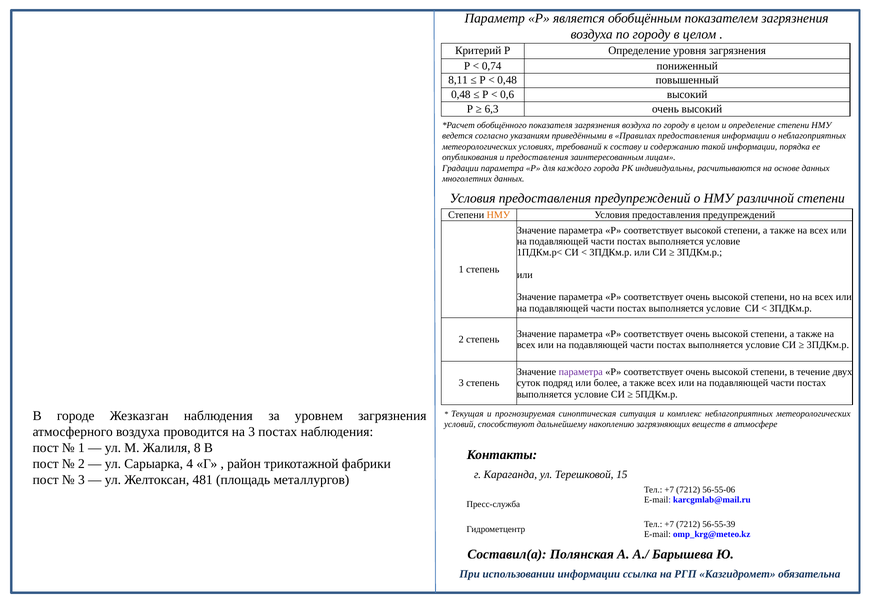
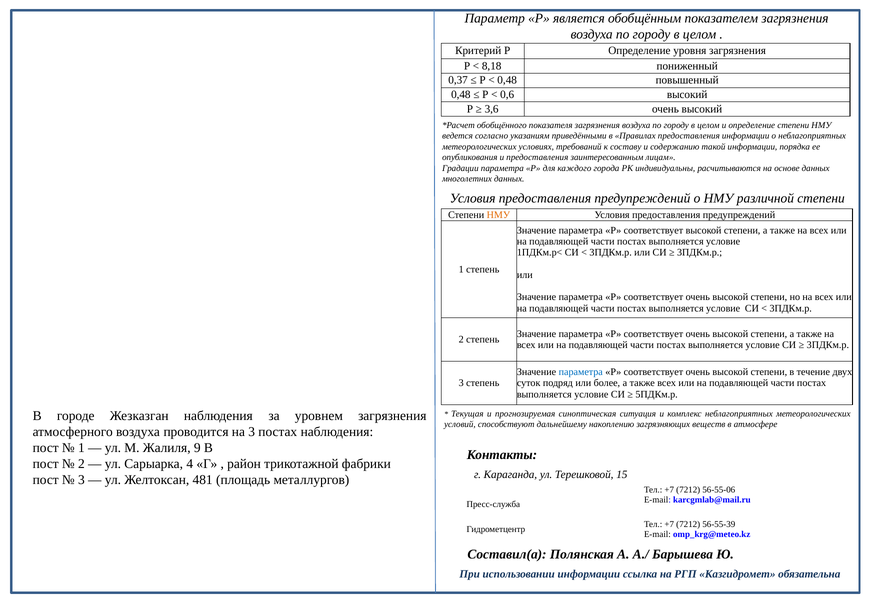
0,74: 0,74 -> 8,18 (492, 66)
8,11: 8,11 -> 0,37 (458, 80)
6,3: 6,3 -> 3,6 (492, 109)
параметра colour: purple -> blue (581, 372)
8: 8 -> 9 (197, 448)
